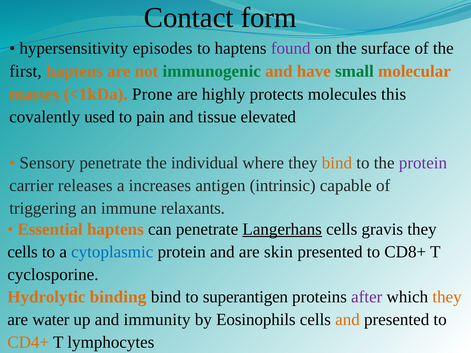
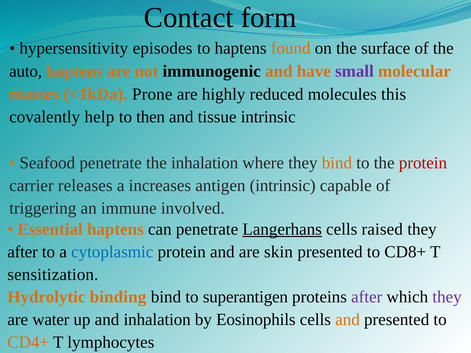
found colour: purple -> orange (291, 48)
first: first -> auto (26, 71)
immunogenic colour: green -> black (212, 71)
small colour: green -> purple (354, 71)
masses underline: present -> none (34, 94)
protects: protects -> reduced (277, 94)
used: used -> help (99, 117)
pain: pain -> then (151, 117)
tissue elevated: elevated -> intrinsic (268, 117)
Sensory: Sensory -> Seafood (47, 163)
the individual: individual -> inhalation (205, 163)
protein colour: purple -> red (423, 163)
relaxants: relaxants -> involved (193, 208)
gravis: gravis -> raised (382, 229)
cells: cells -> after (23, 252)
cyclosporine: cyclosporine -> sensitization (53, 275)
they colour: orange -> purple (447, 297)
and immunity: immunity -> inhalation (157, 320)
